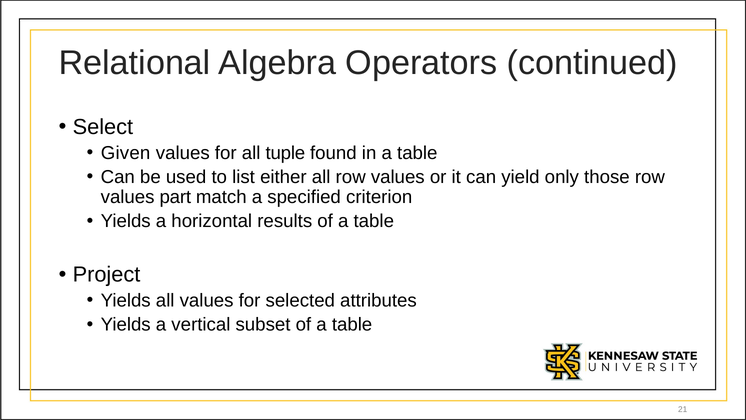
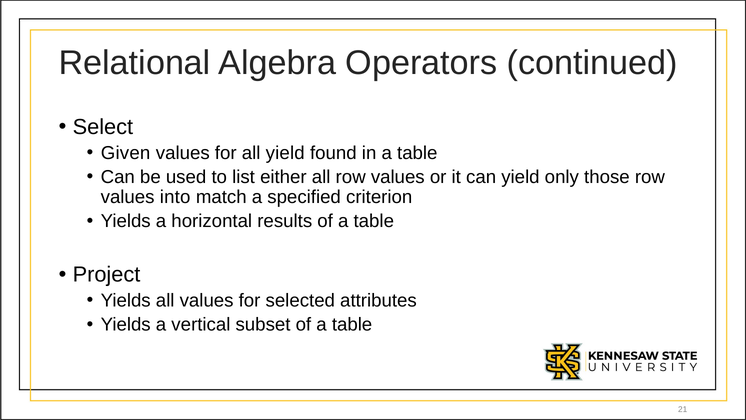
all tuple: tuple -> yield (285, 153)
part: part -> into (175, 197)
